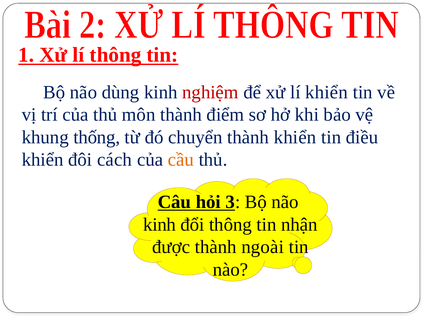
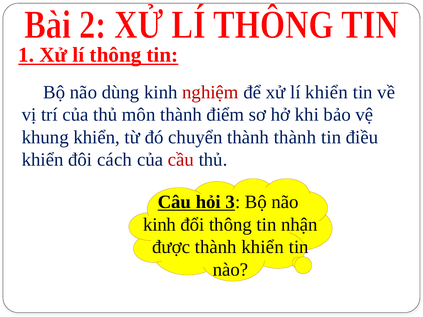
khung thống: thống -> khiển (97, 137)
thành khiển: khiển -> thành (295, 137)
cầu colour: orange -> red (181, 160)
thành ngoài: ngoài -> khiển (263, 247)
